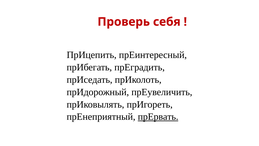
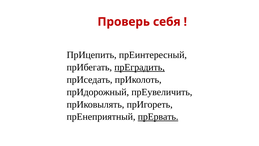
прЕградить underline: none -> present (140, 67)
